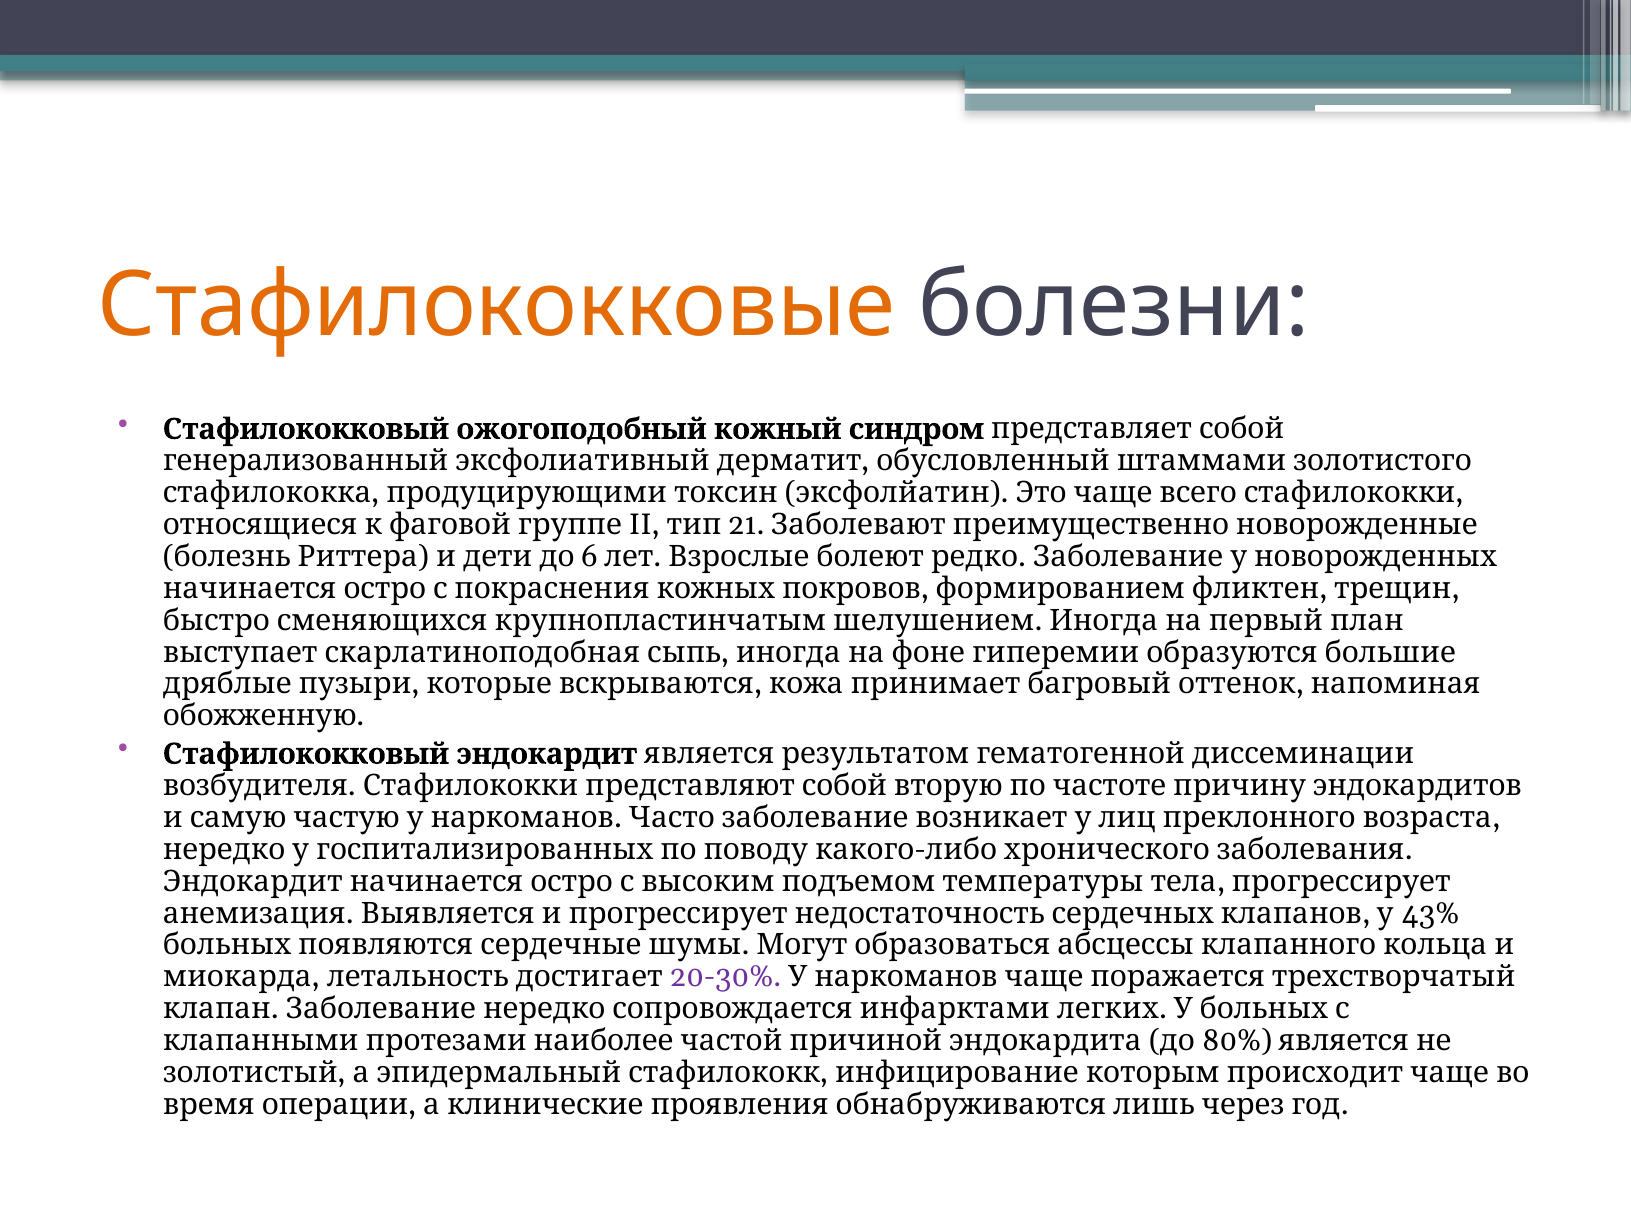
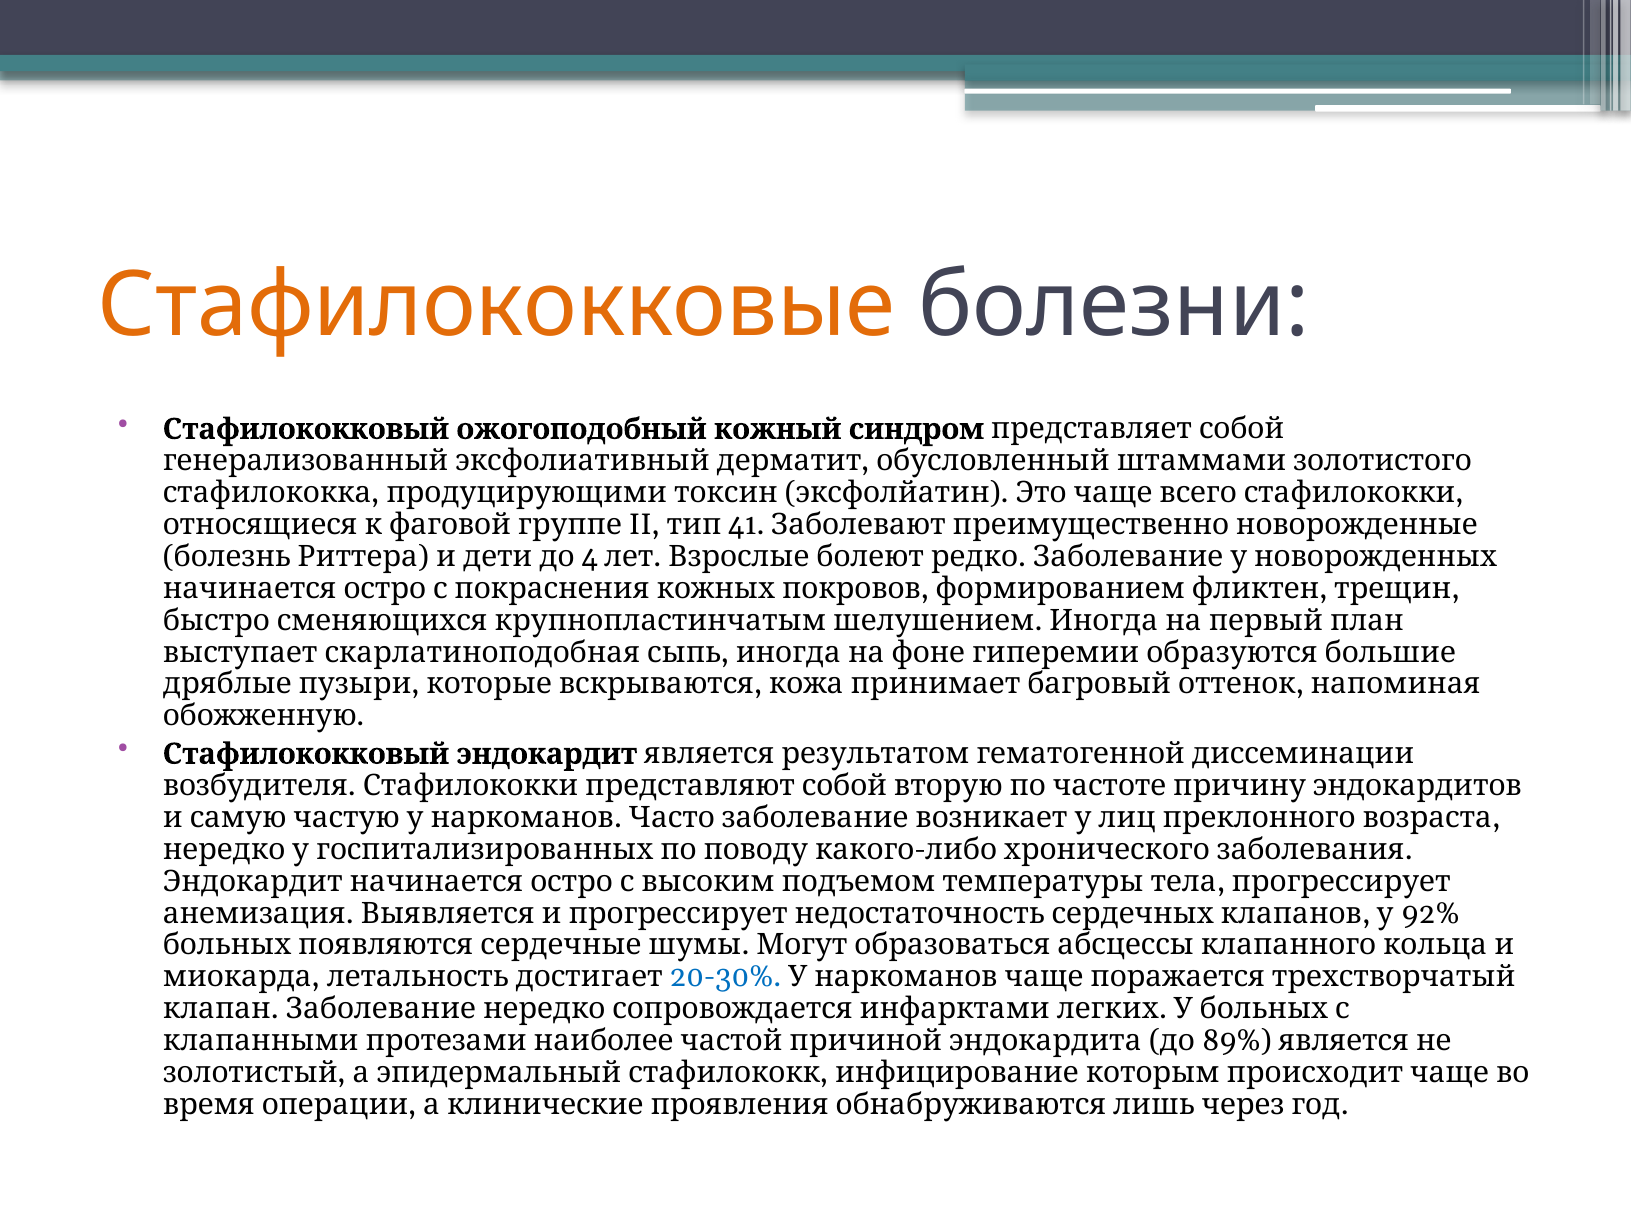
21: 21 -> 41 (746, 525)
6: 6 -> 4 (590, 556)
43%: 43% -> 92% (1431, 913)
20-30% colour: purple -> blue (726, 977)
80%: 80% -> 89% (1237, 1040)
